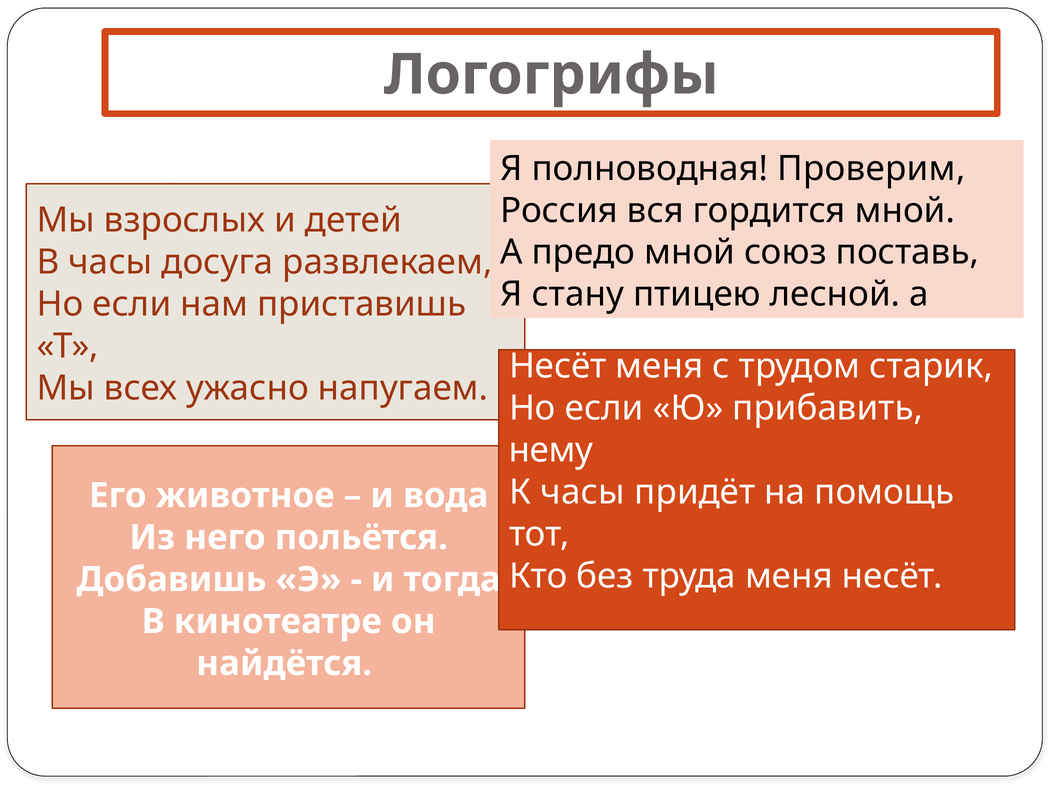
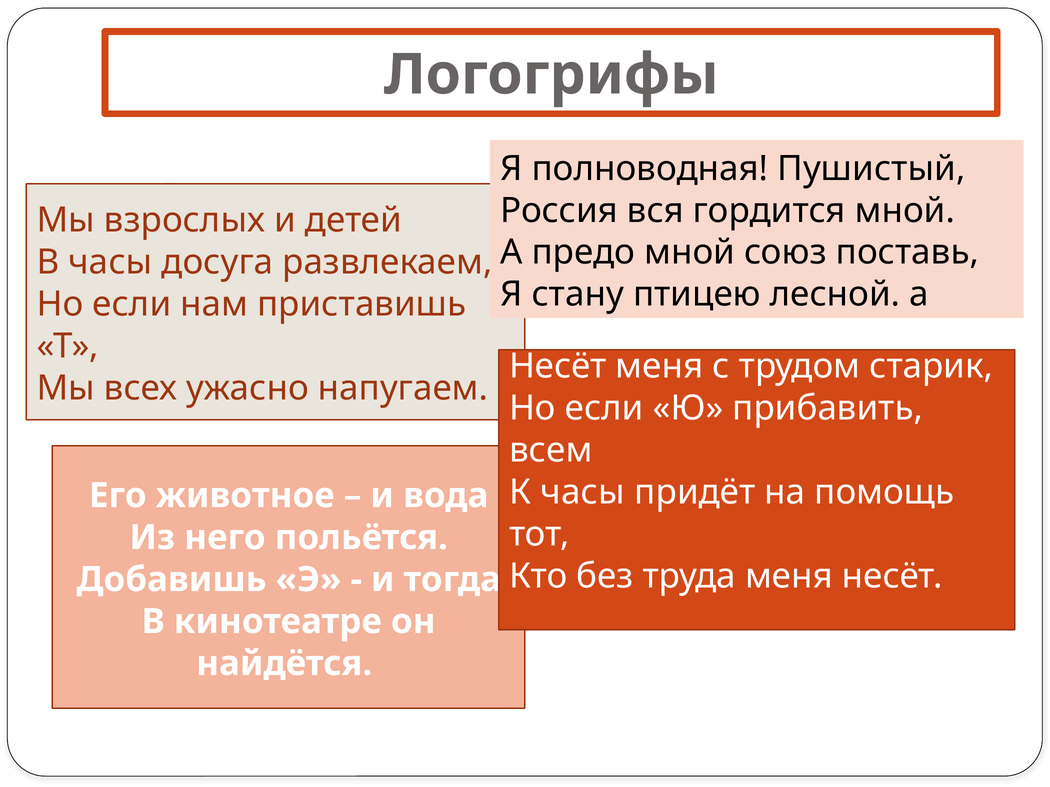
Проверим: Проверим -> Пушистый (872, 169)
нему: нему -> всем (551, 450)
